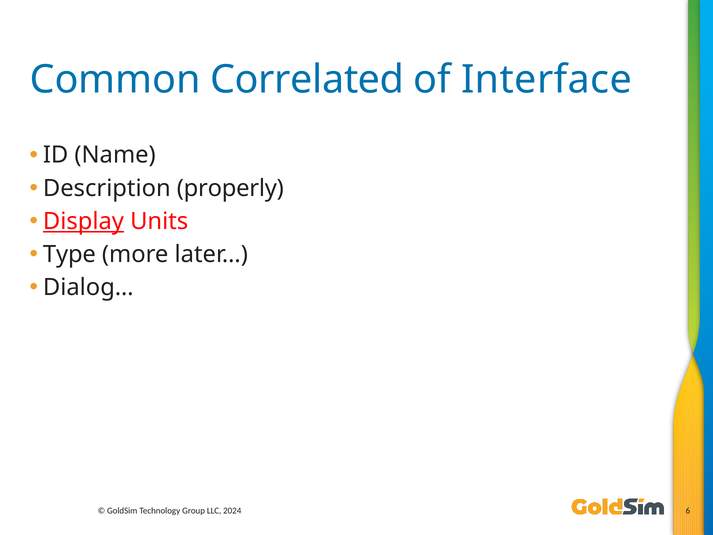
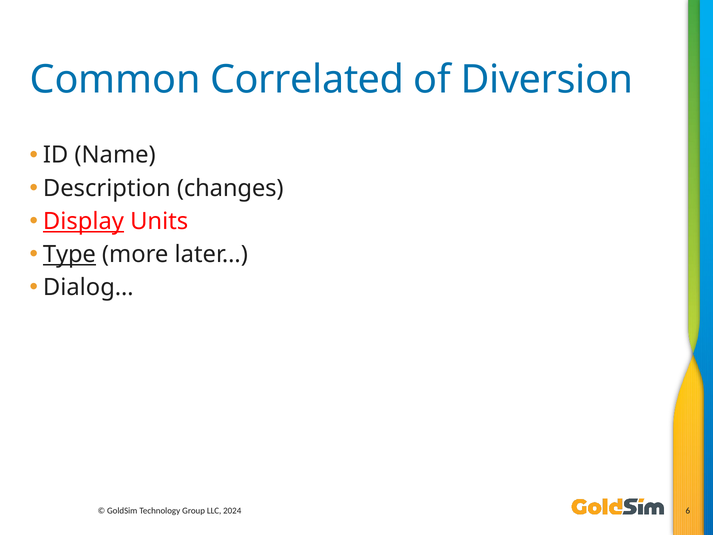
Interface: Interface -> Diversion (547, 80)
properly: properly -> changes (230, 188)
Type underline: none -> present (69, 254)
